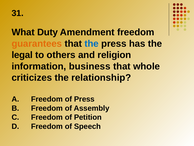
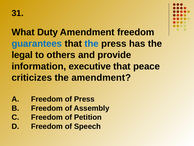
guarantees colour: orange -> blue (37, 43)
religion: religion -> provide (114, 55)
business: business -> executive (90, 66)
whole: whole -> peace (147, 66)
the relationship: relationship -> amendment (101, 77)
